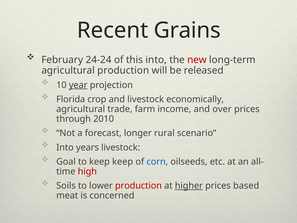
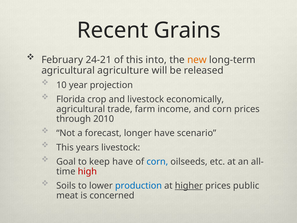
24-24: 24-24 -> 24-21 (99, 60)
new colour: red -> orange (197, 60)
agricultural production: production -> agriculture (123, 70)
year underline: present -> none (78, 85)
and over: over -> corn (222, 109)
longer rural: rural -> have (164, 133)
Into: Into -> This (65, 147)
keep keep: keep -> have (123, 161)
production colour: red -> blue (138, 186)
based: based -> public (246, 186)
